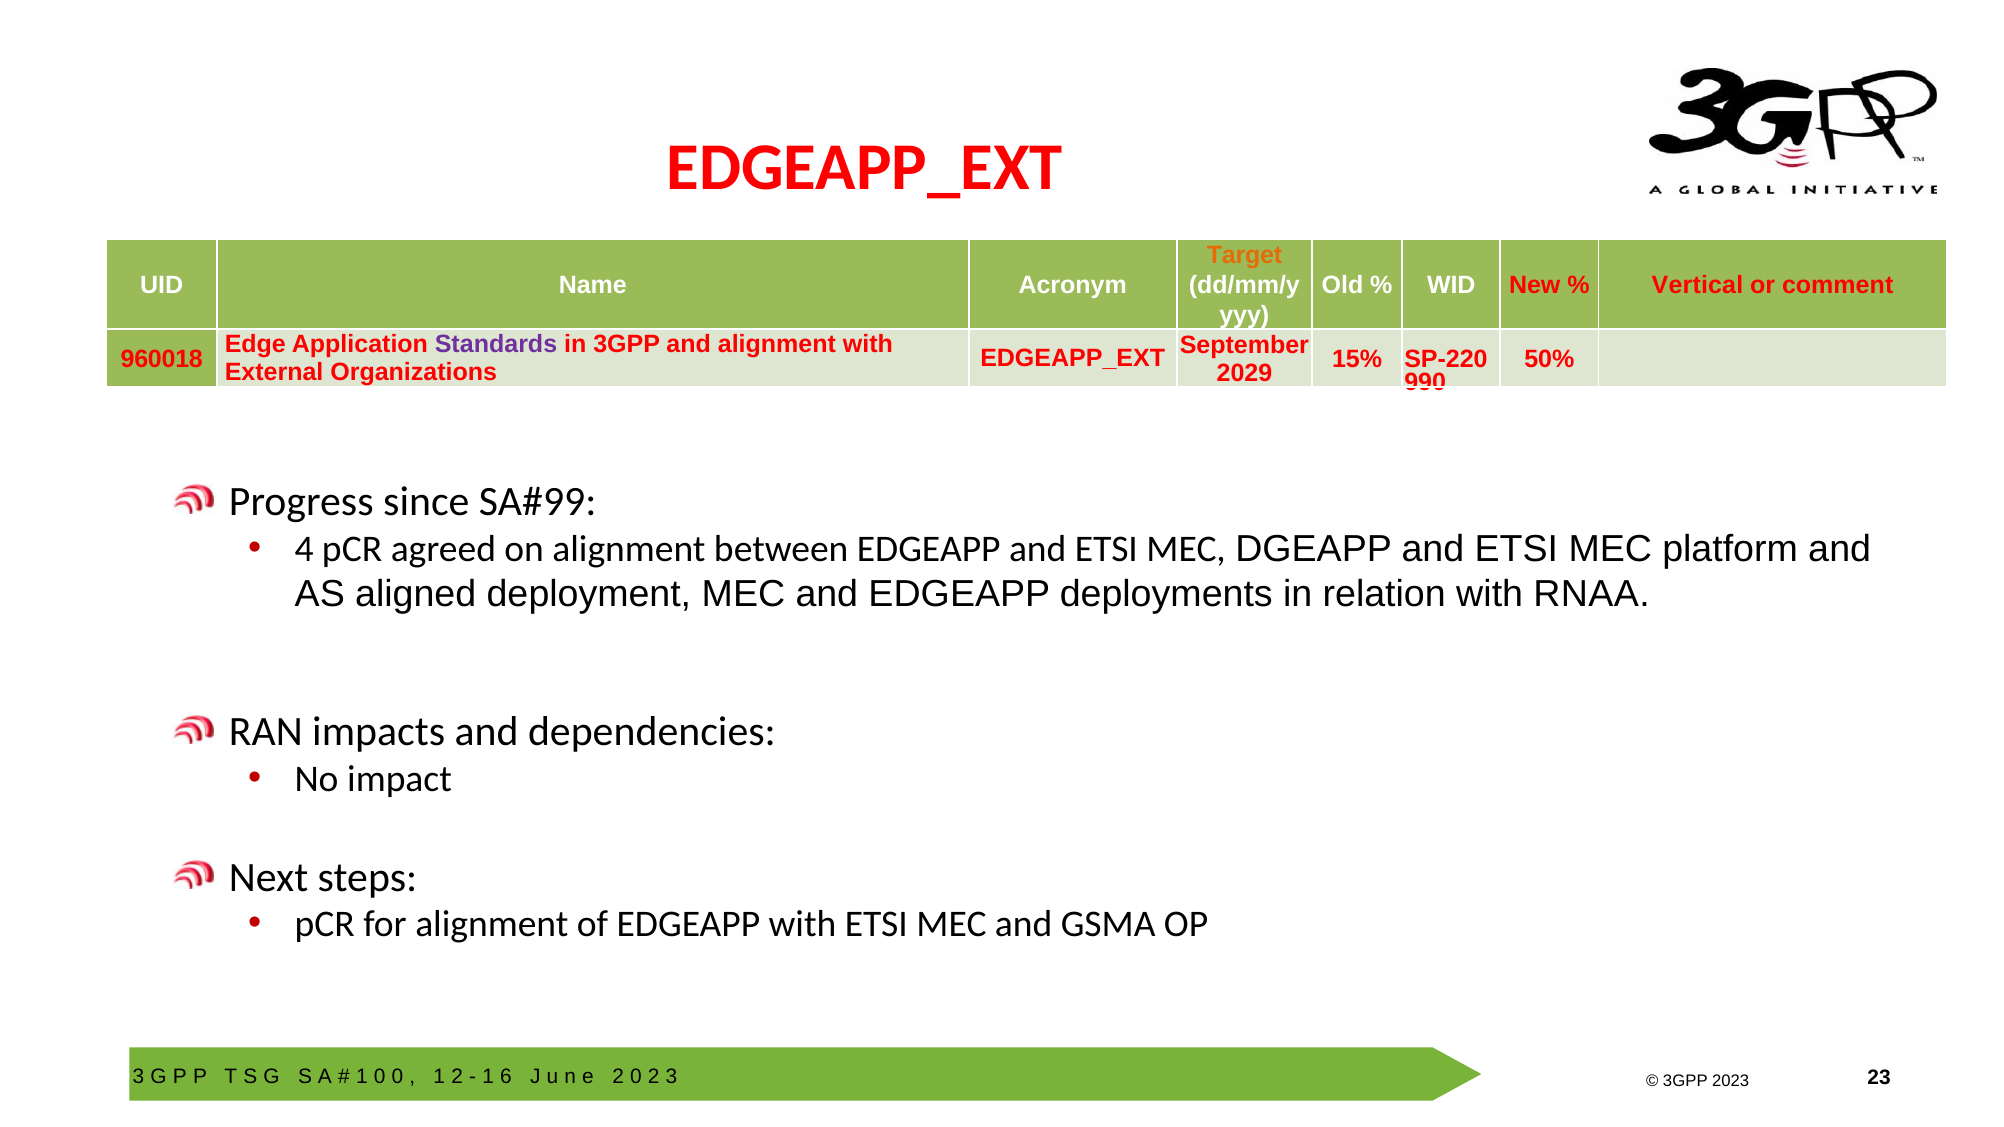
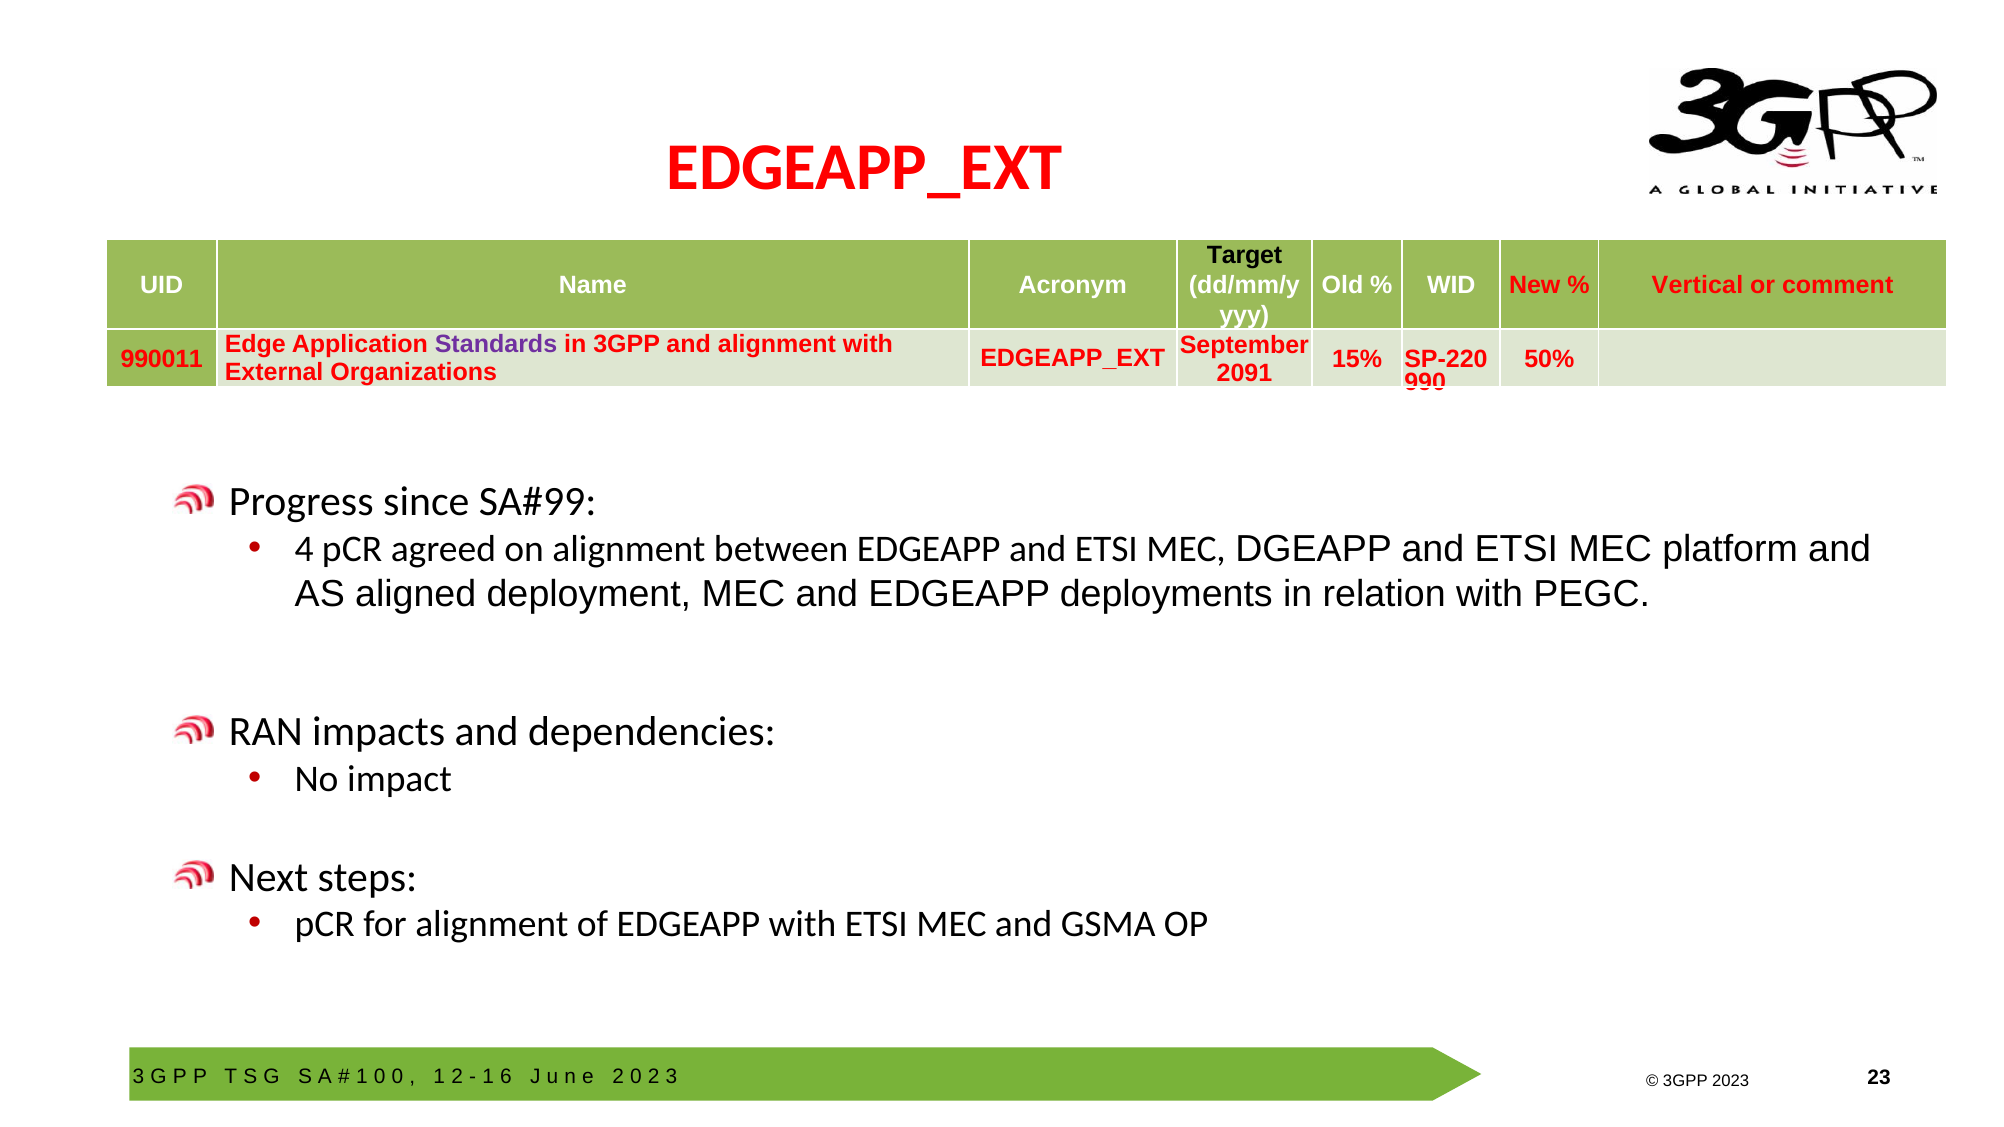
Target colour: orange -> black (1244, 255)
960018: 960018 -> 990011 (162, 360)
2029: 2029 -> 2091 (1244, 374)
RNAA: RNAA -> PEGC (1592, 594)
